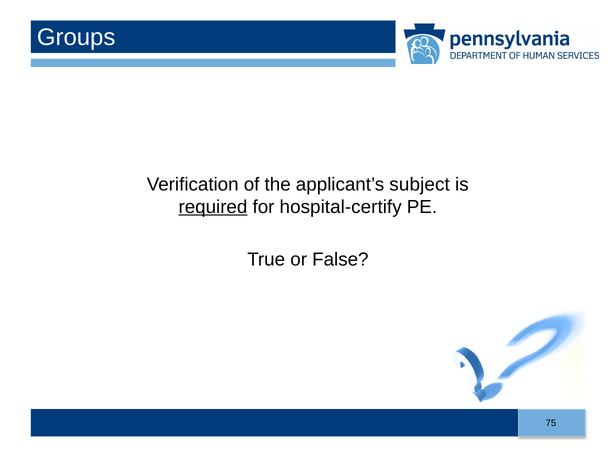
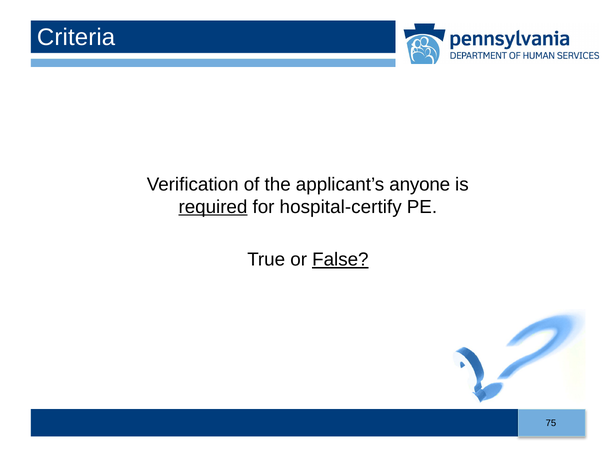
Groups: Groups -> Criteria (76, 37)
subject: subject -> anyone (420, 184)
False underline: none -> present (340, 260)
